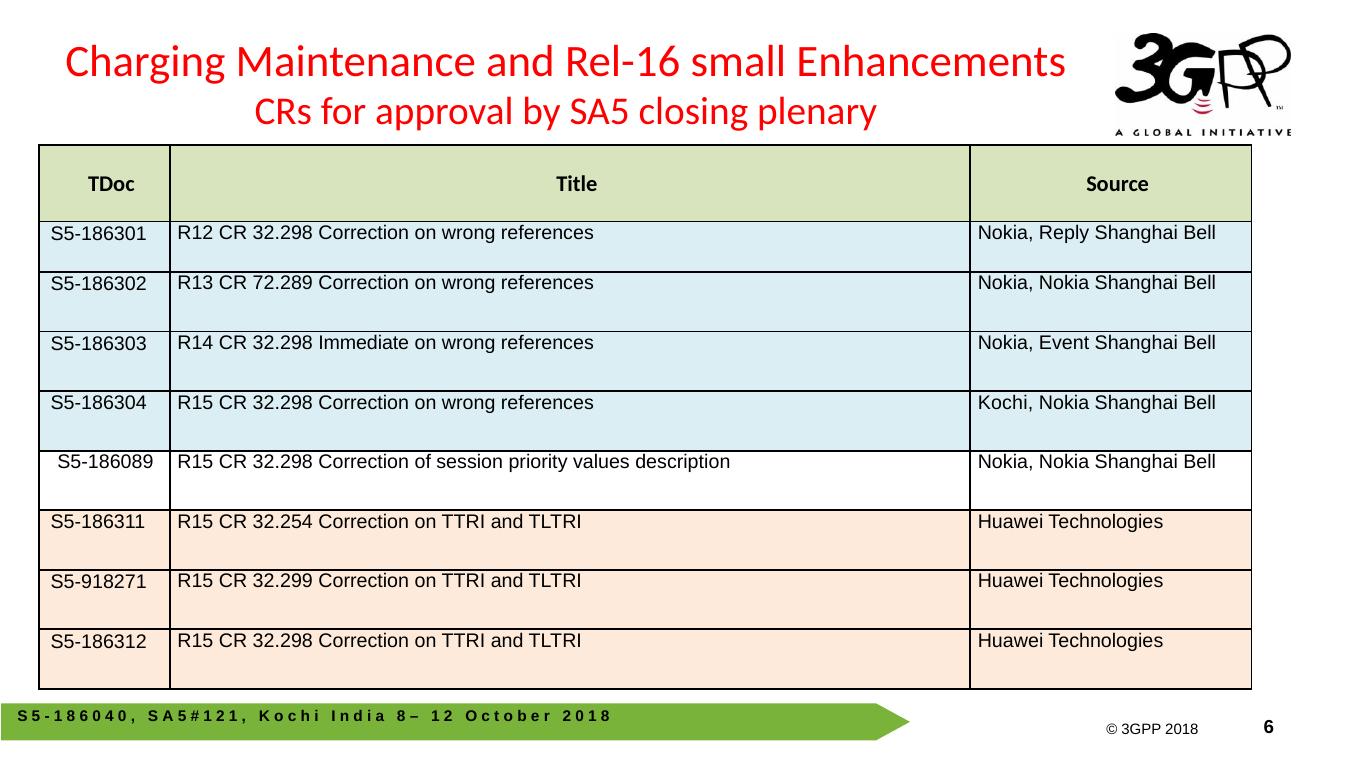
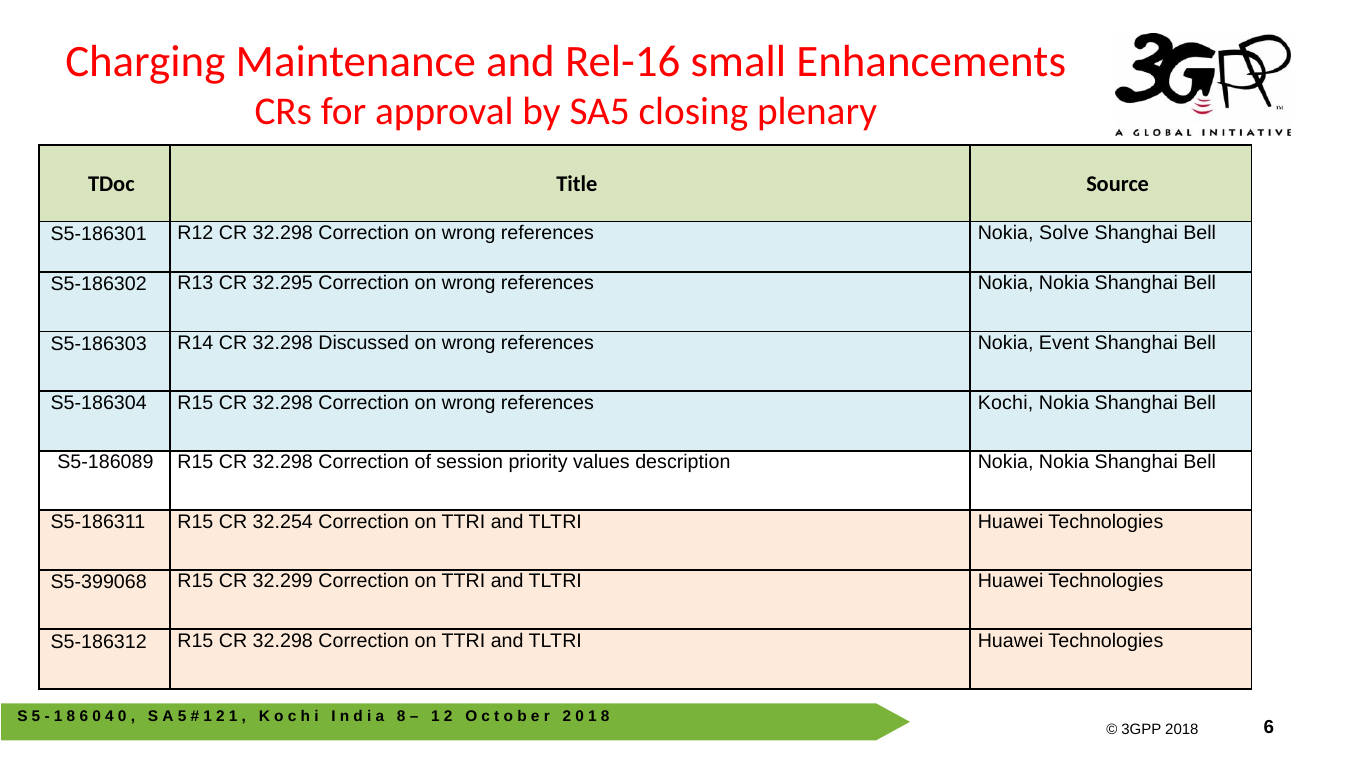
Reply: Reply -> Solve (1064, 233)
72.289: 72.289 -> 32.295 (283, 283)
Immediate: Immediate -> Discussed (364, 343)
S5-918271: S5-918271 -> S5-399068 (99, 582)
